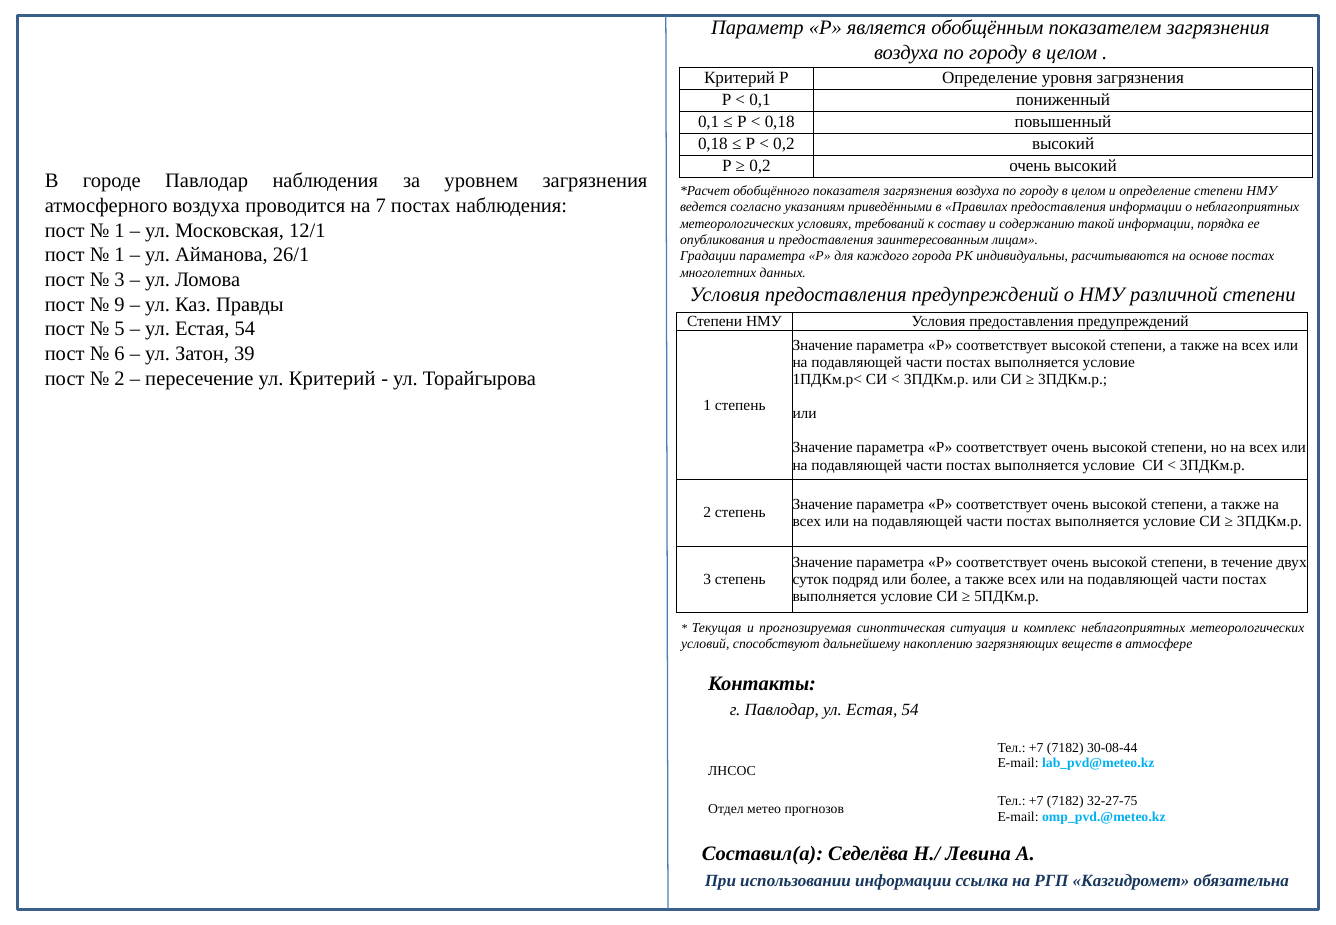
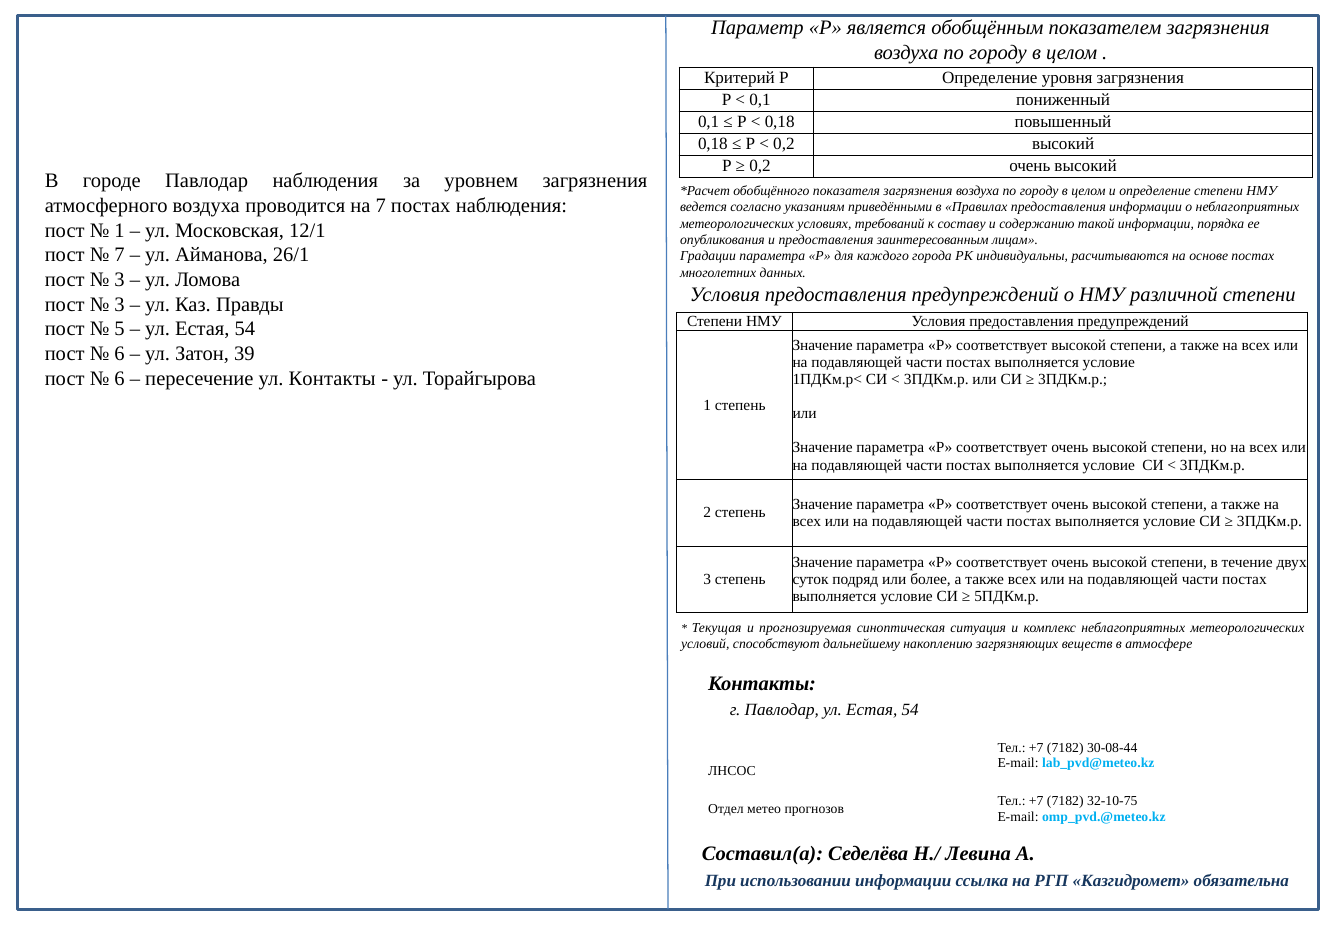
1: 1 -> 7 (120, 255)
9: 9 -> 3 (120, 304)
2: 2 -> 6 (120, 378)
ул Критерий: Критерий -> Контакты (332, 378)
32-27-75: 32-27-75 -> 32-10-75 (1112, 801)
